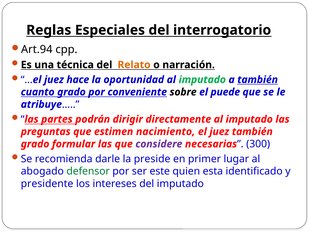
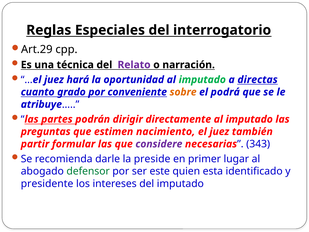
Art.94: Art.94 -> Art.29 (37, 49)
Relato colour: orange -> purple (134, 65)
hace: hace -> hará (78, 80)
a también: también -> directas (258, 80)
sobre colour: black -> orange (183, 92)
puede: puede -> podrá (225, 92)
grado: grado -> partir (35, 144)
300: 300 -> 343 (258, 144)
